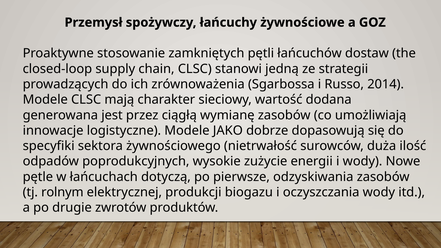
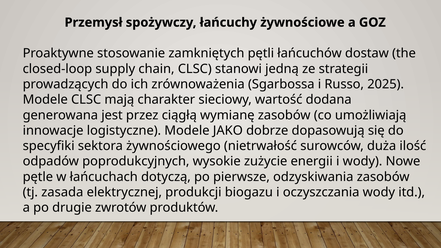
2014: 2014 -> 2025 (386, 84)
rolnym: rolnym -> zasada (62, 192)
